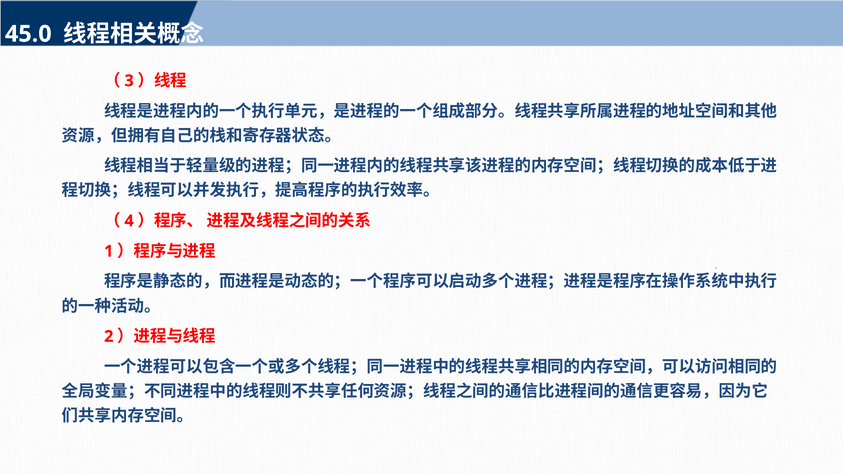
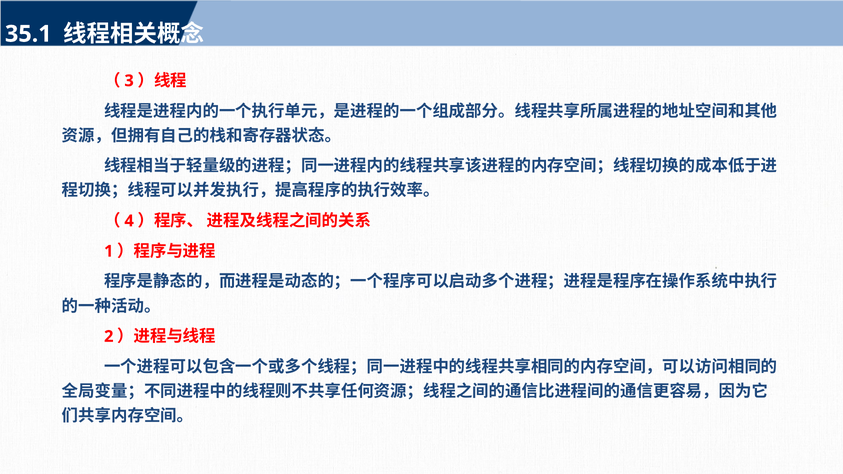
45.0: 45.0 -> 35.1 (28, 34)
